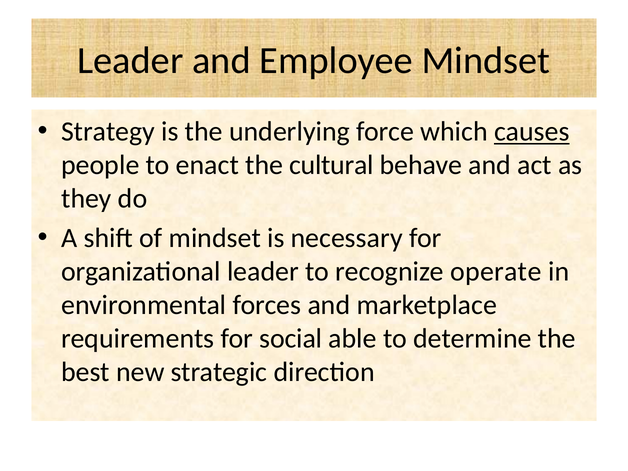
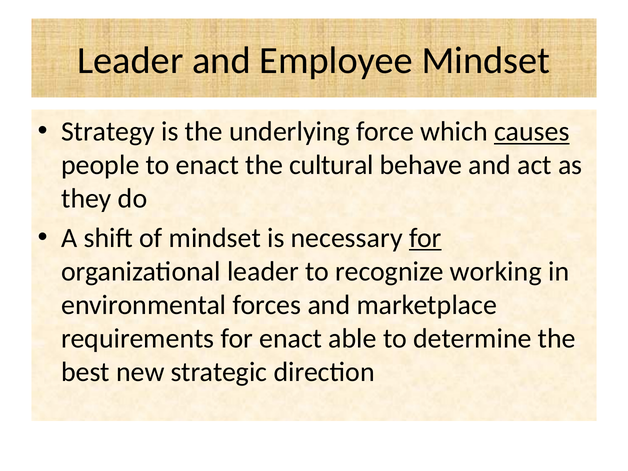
for underline: none -> present (425, 238)
operate: operate -> working (496, 271)
for social: social -> enact (291, 338)
